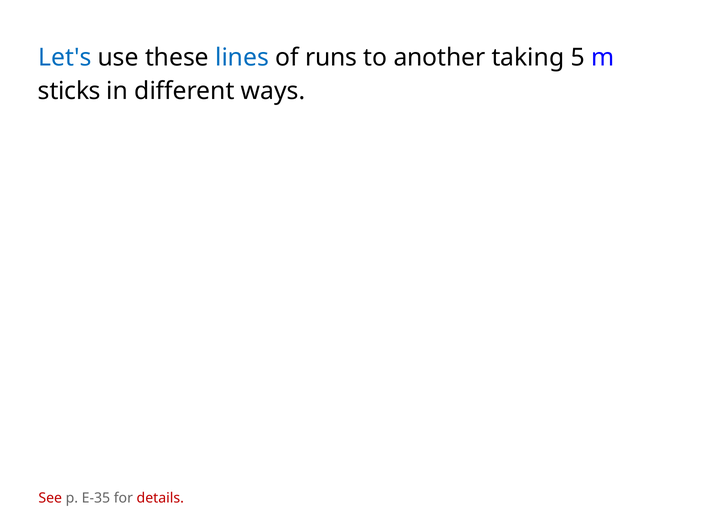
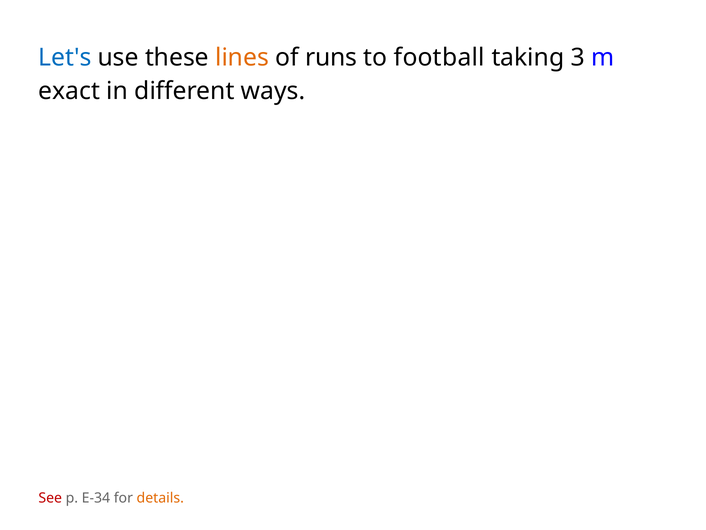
lines colour: blue -> orange (242, 57)
another: another -> football (439, 57)
5: 5 -> 3 (578, 57)
sticks: sticks -> exact (69, 91)
E-35: E-35 -> E-34 (96, 498)
details colour: red -> orange (160, 498)
